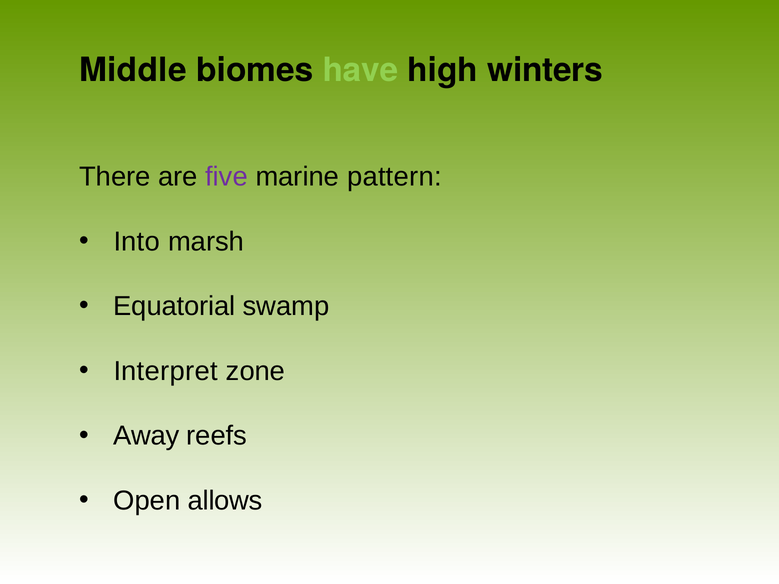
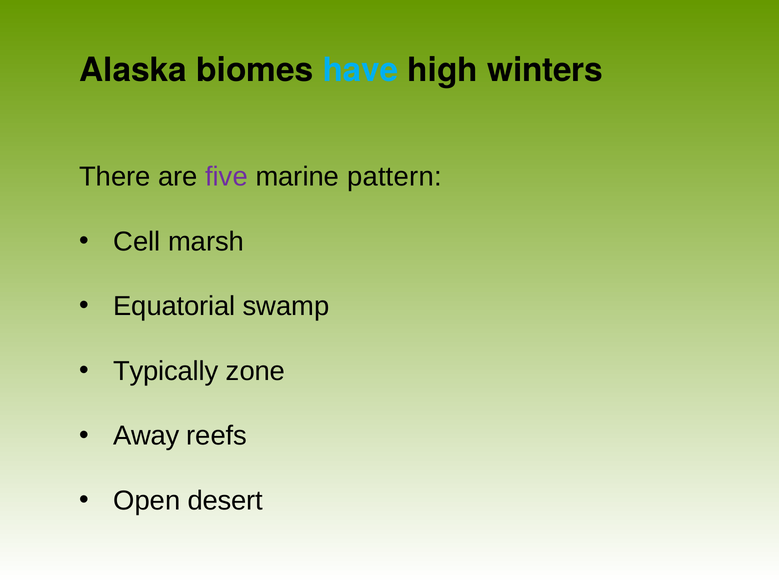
Middle: Middle -> Alaska (133, 70)
have colour: light green -> light blue (361, 70)
Into: Into -> Cell (137, 242)
Interpret: Interpret -> Typically (166, 371)
allows: allows -> desert (225, 501)
